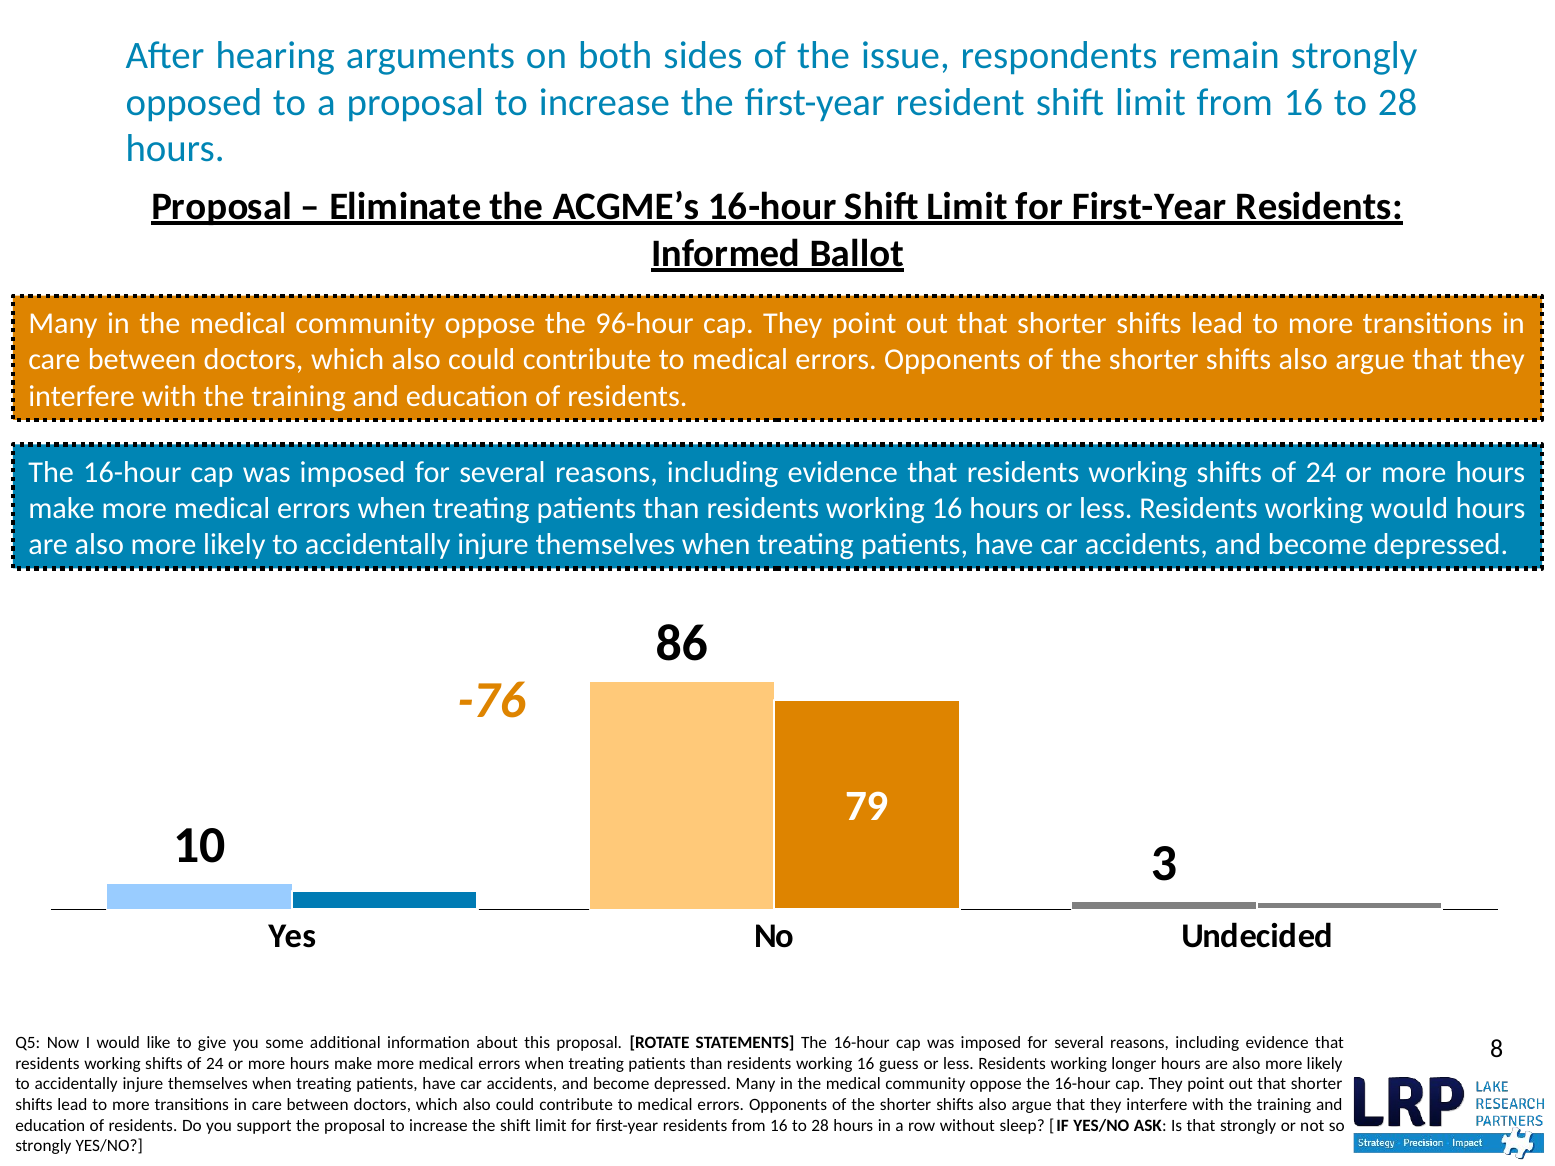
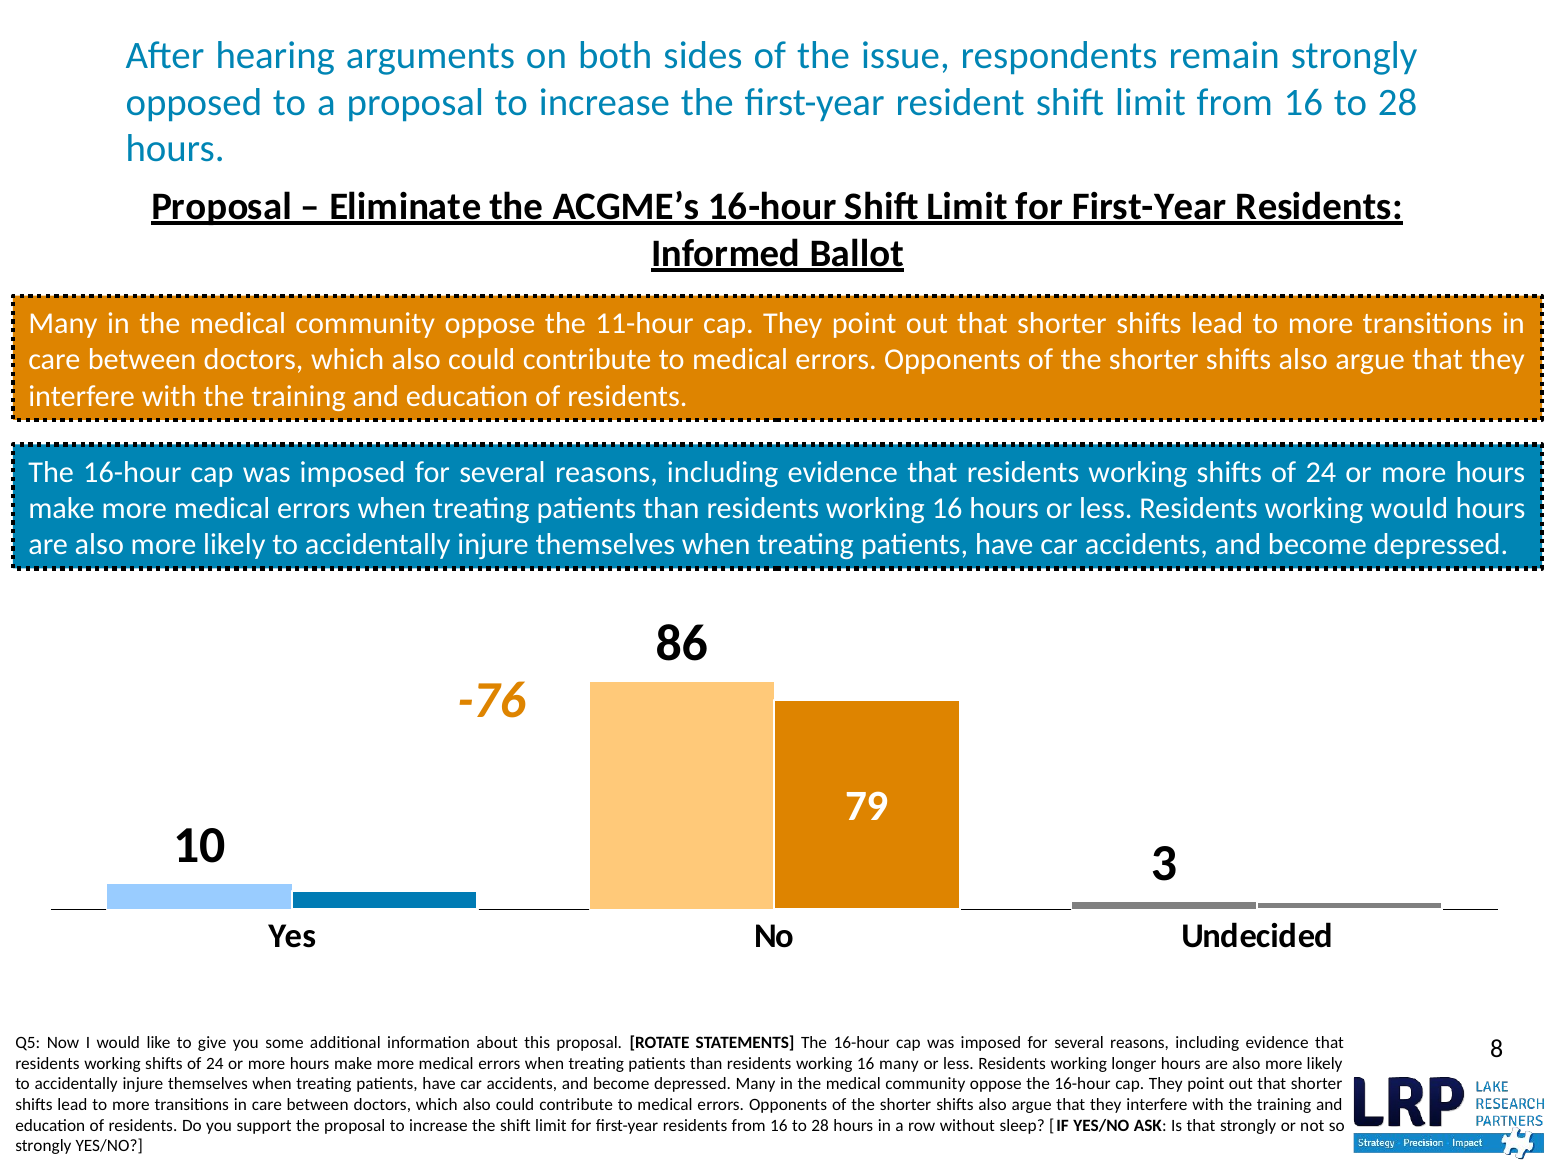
96-hour: 96-hour -> 11-hour (645, 324)
16 guess: guess -> many (899, 1064)
